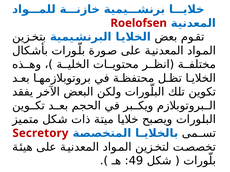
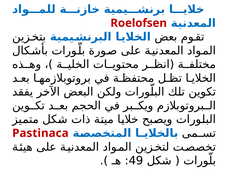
Secretory: Secretory -> Pastinaca (40, 134)
